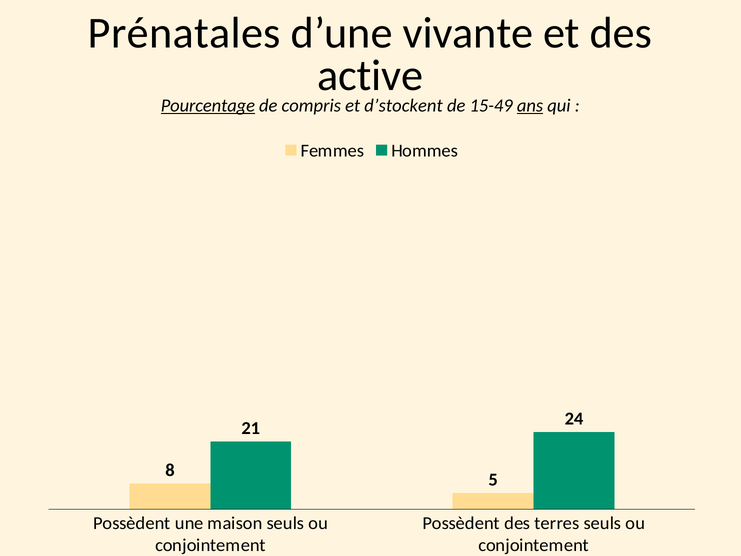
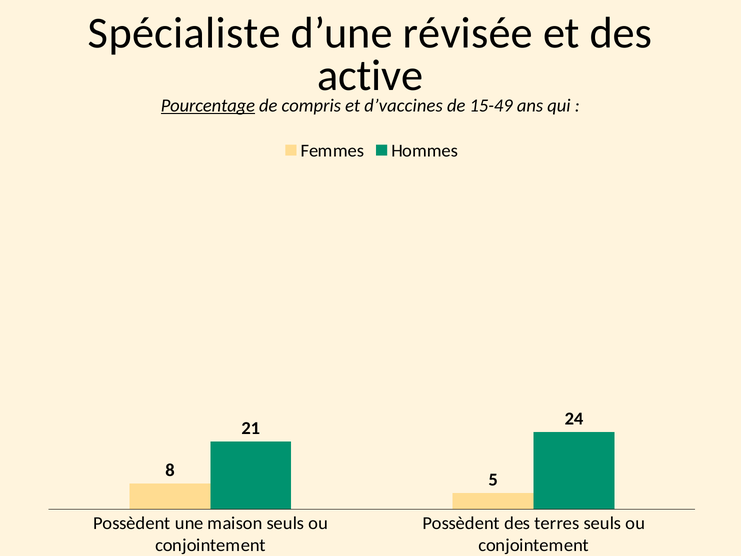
Prénatales: Prénatales -> Spécialiste (184, 33)
vivante: vivante -> révisée (468, 33)
d’stockent: d’stockent -> d’vaccines (404, 105)
ans underline: present -> none (530, 105)
